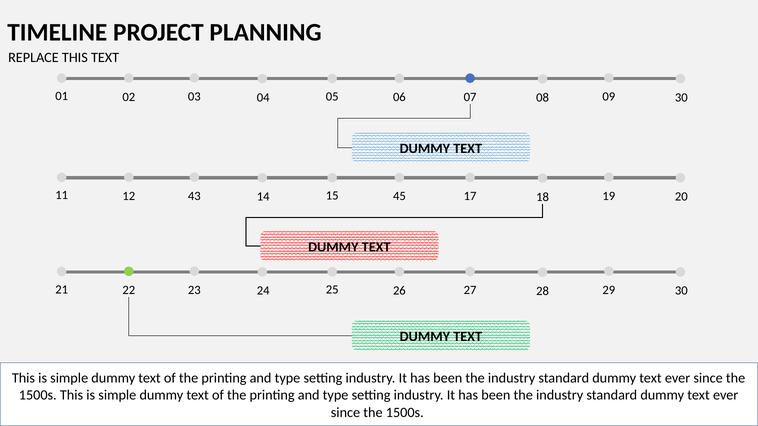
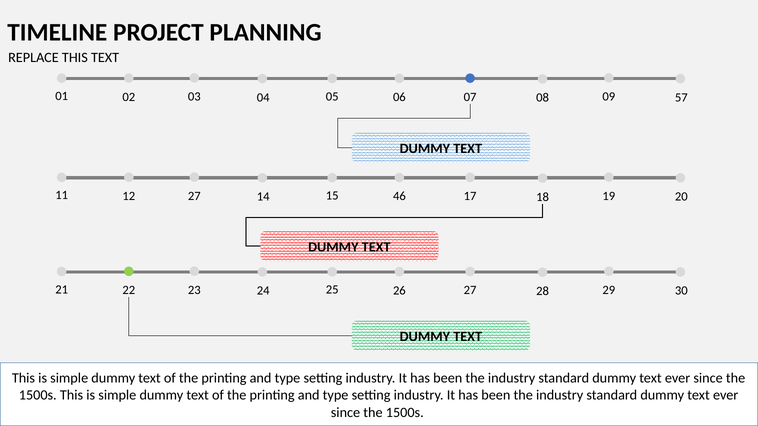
09 30: 30 -> 57 (681, 98)
12 43: 43 -> 27 (194, 196)
45: 45 -> 46 (399, 197)
